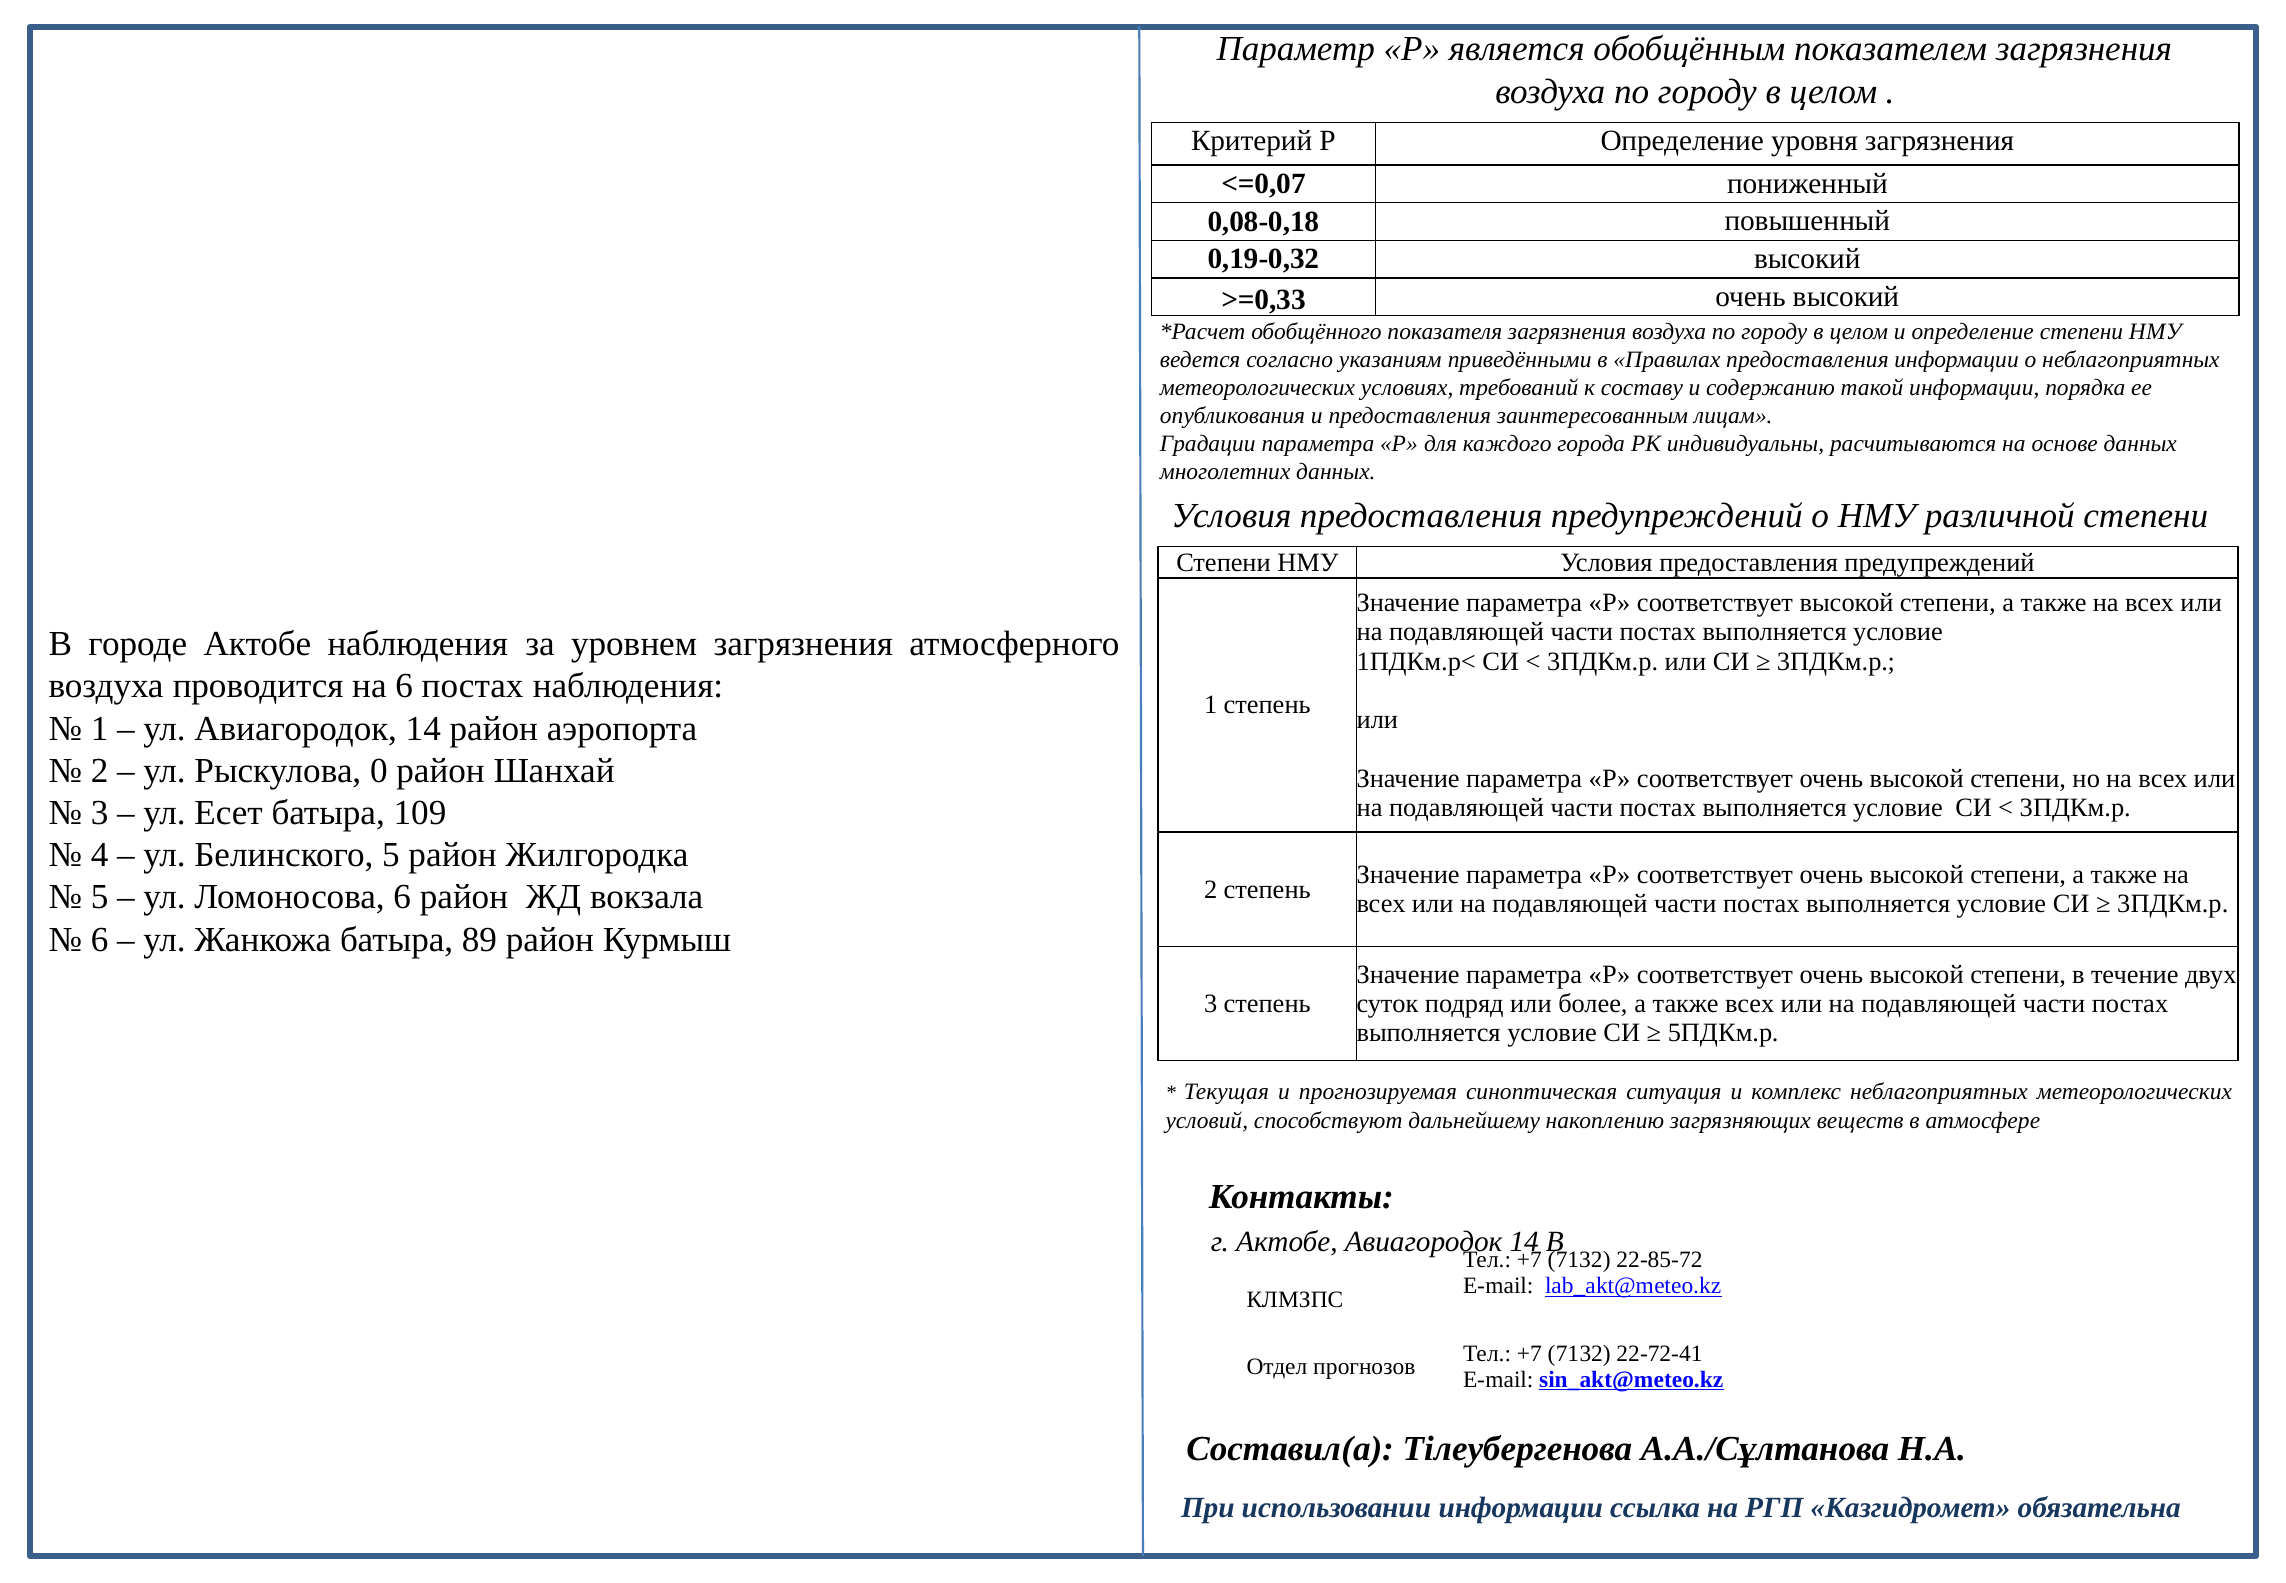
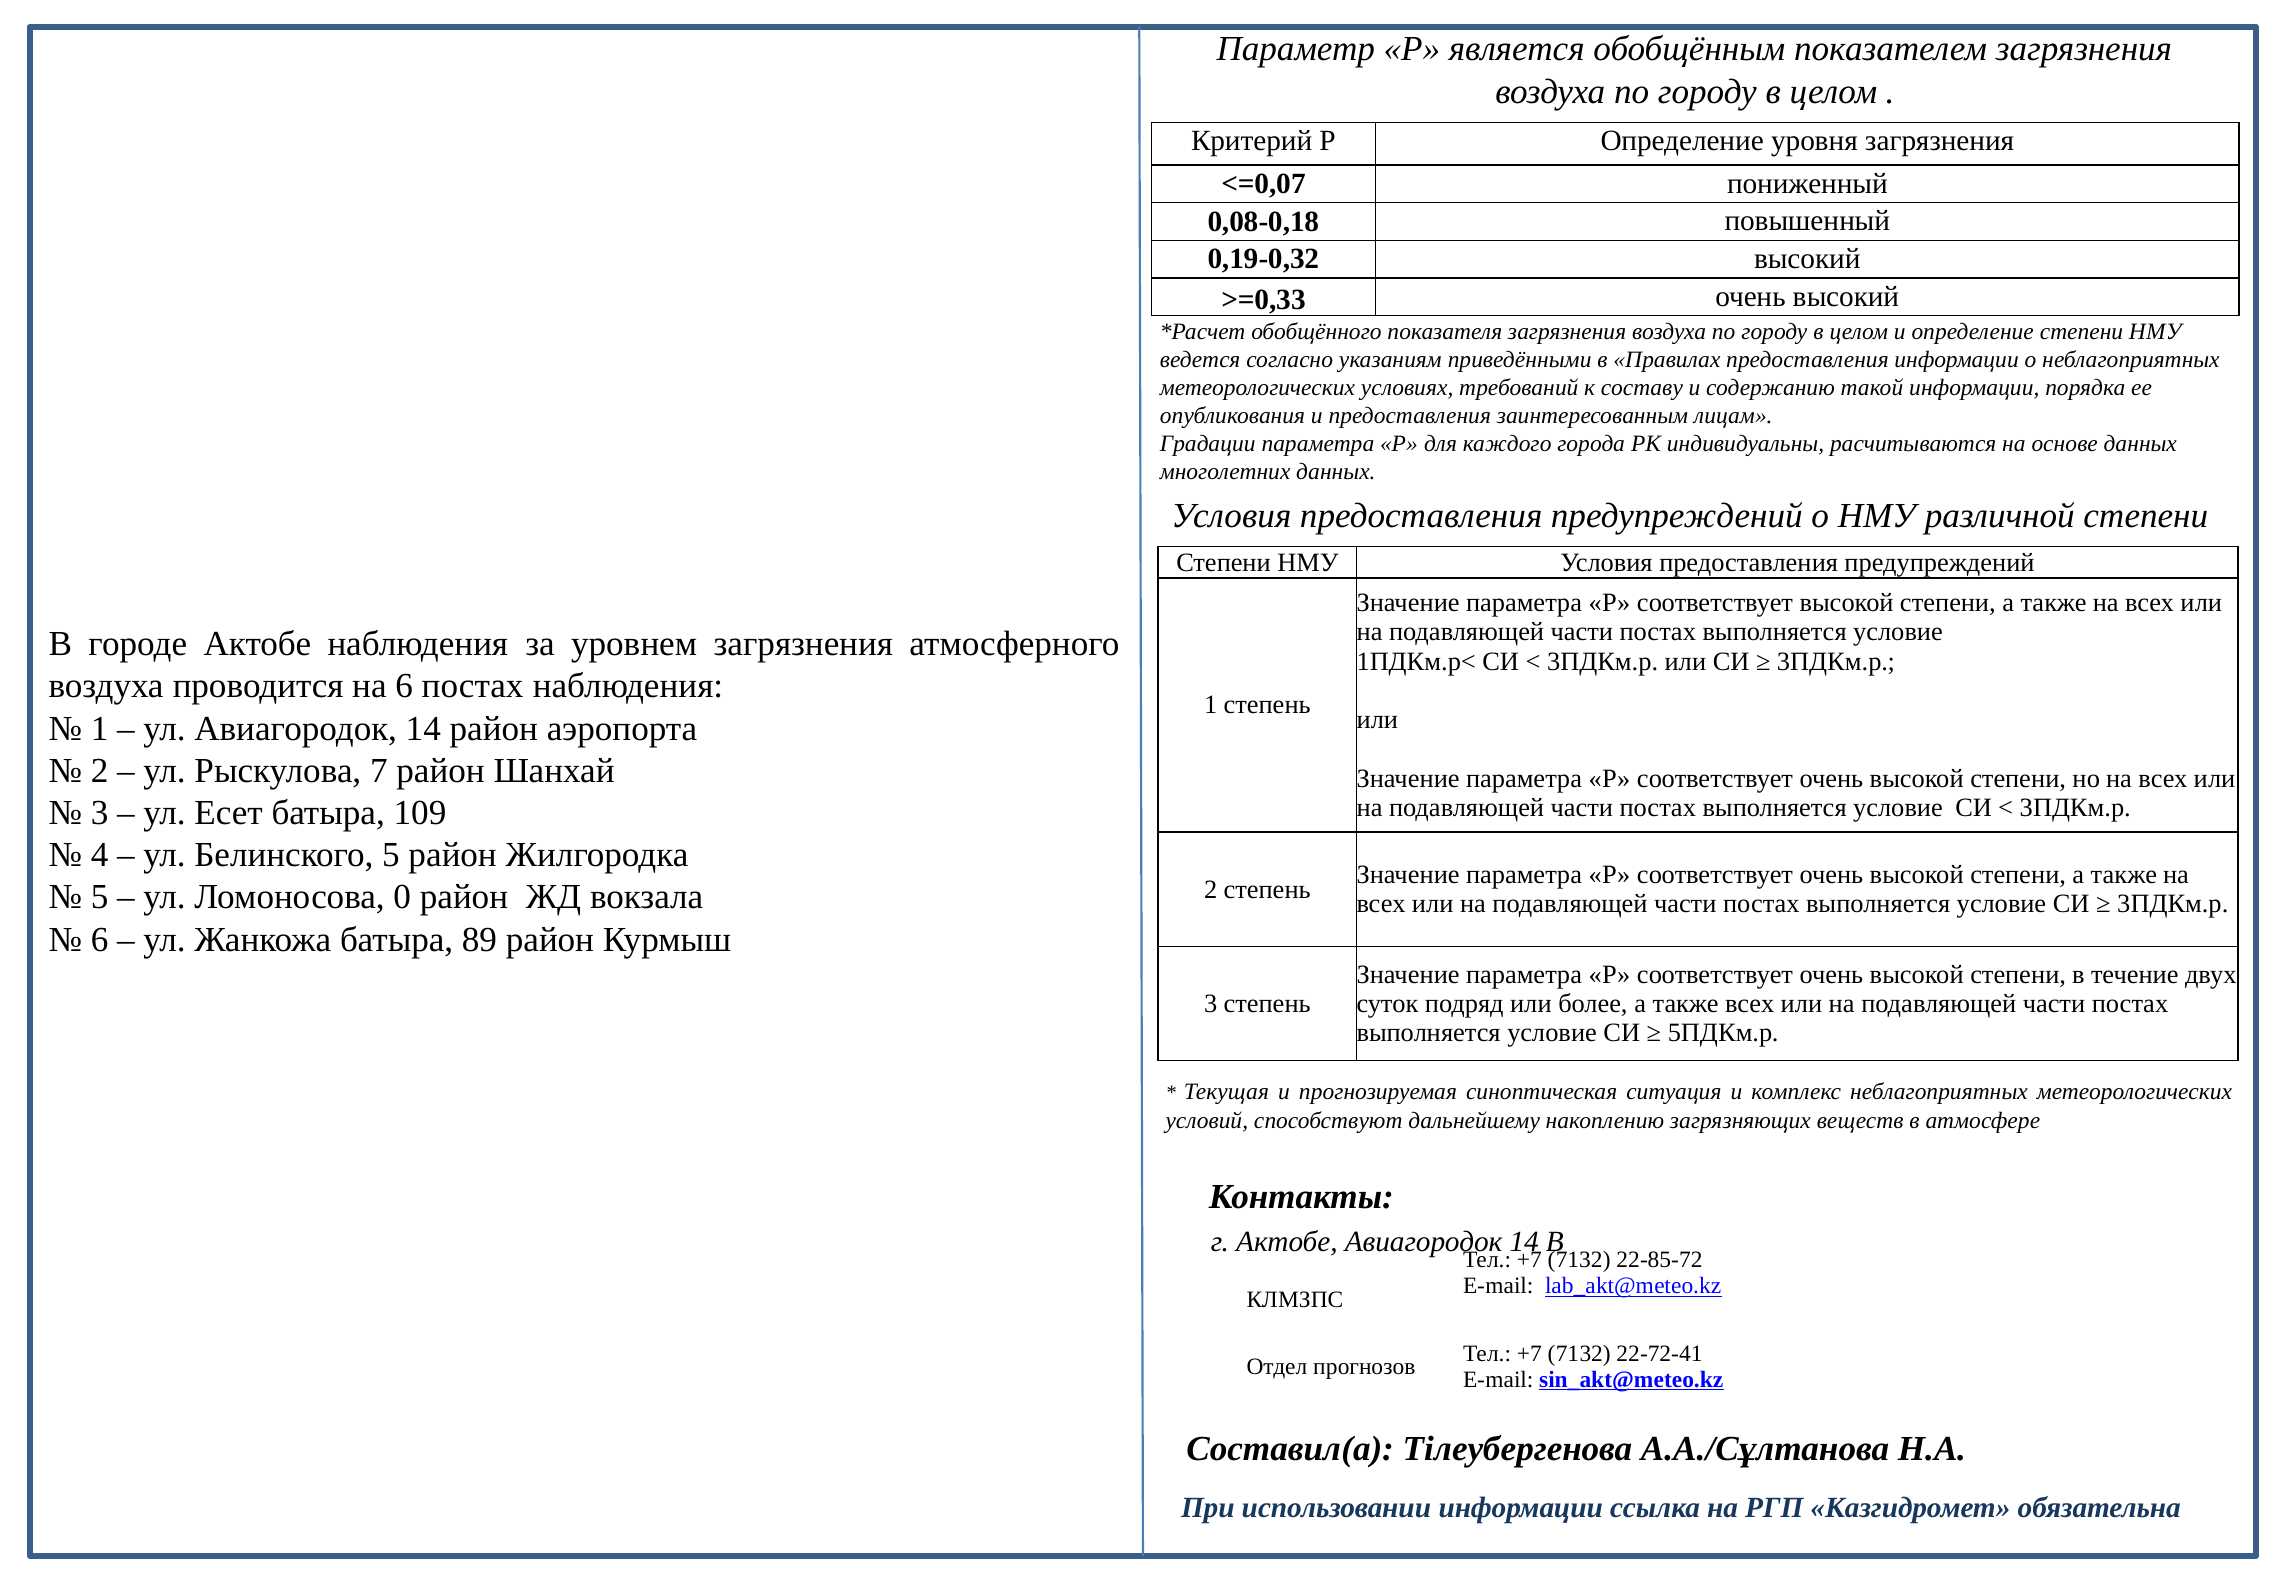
0: 0 -> 7 (379, 770)
Ломоносова 6: 6 -> 0 (402, 897)
